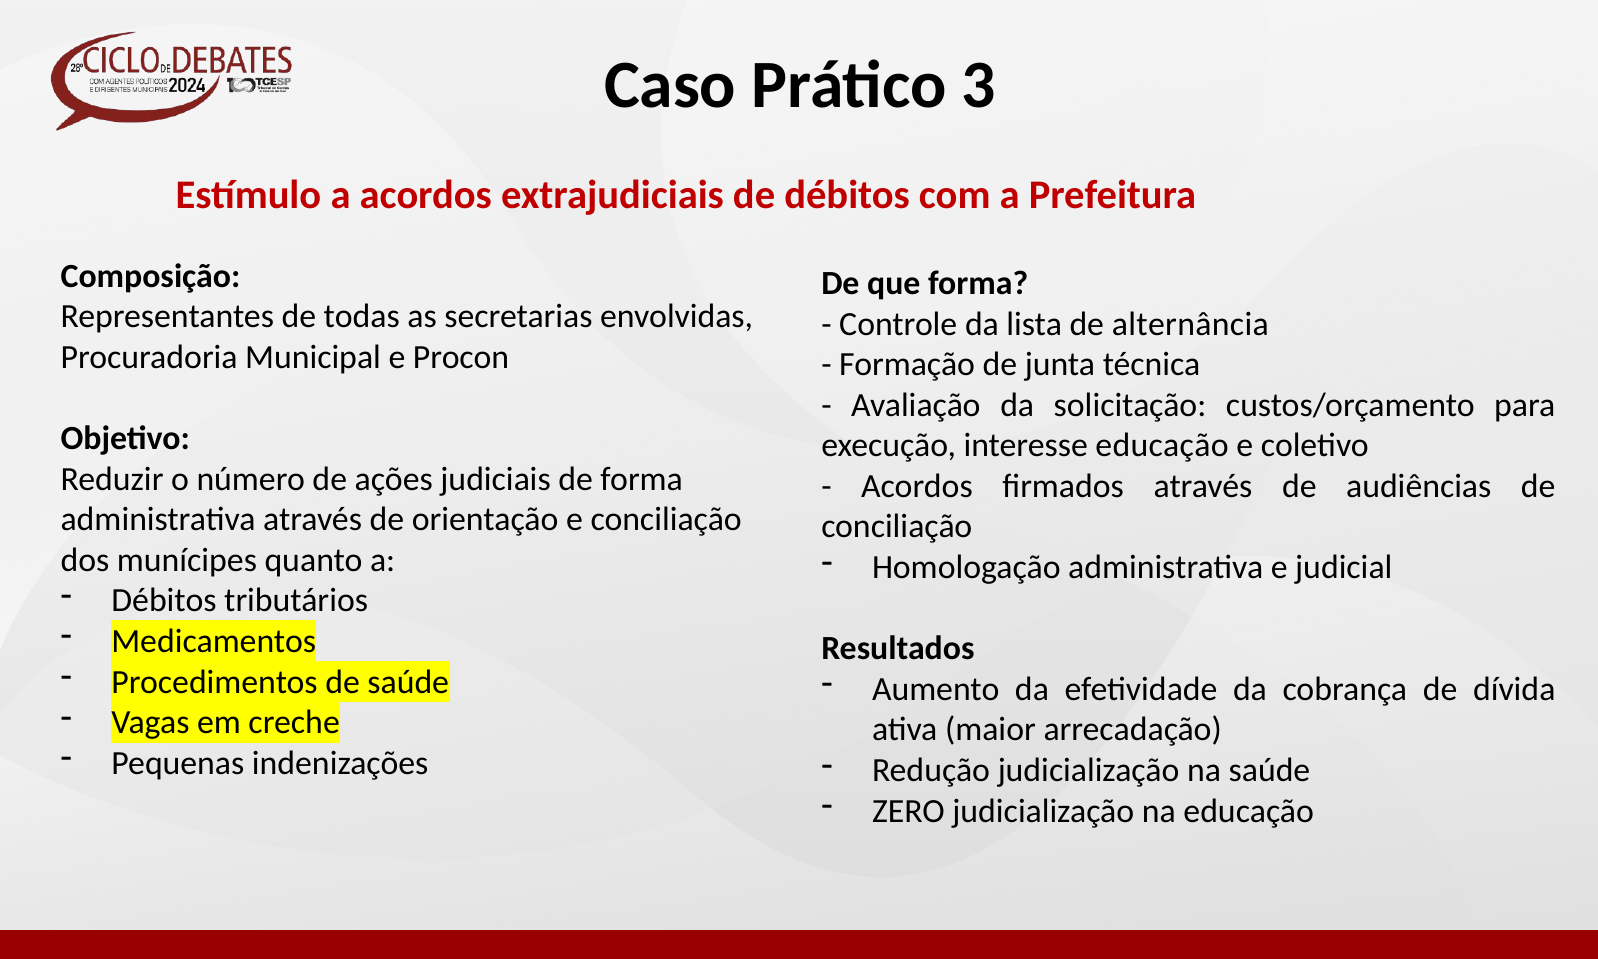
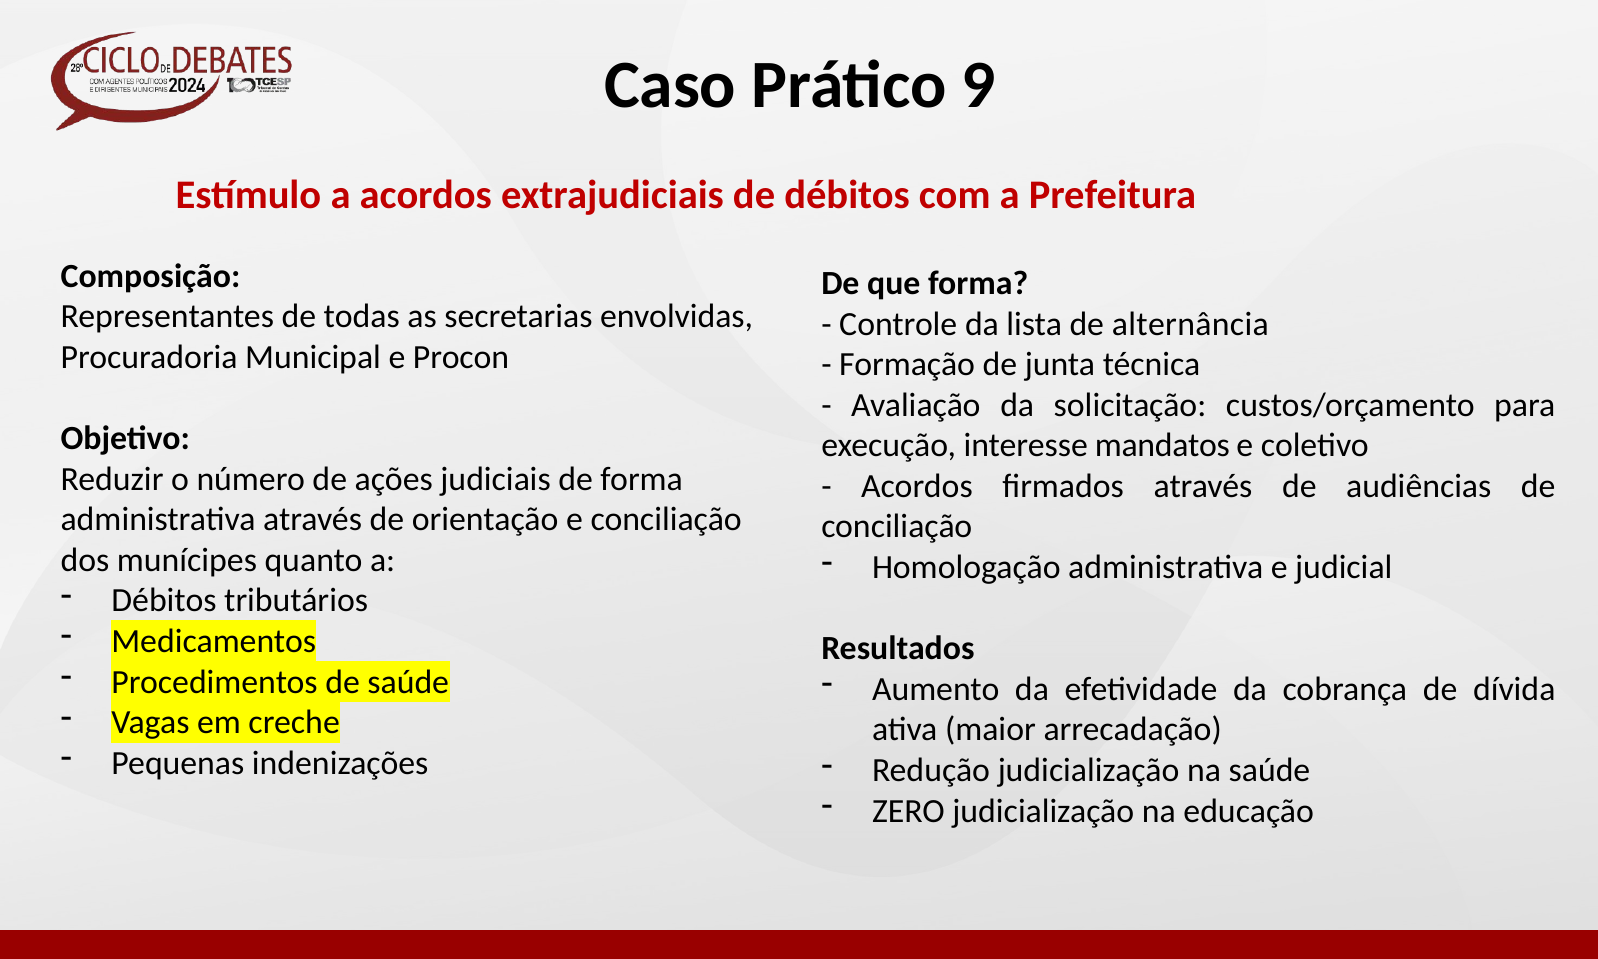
3: 3 -> 9 (979, 85)
interesse educação: educação -> mandatos (1162, 446)
